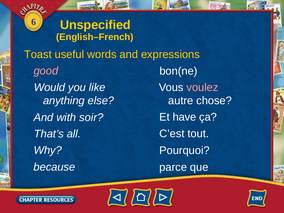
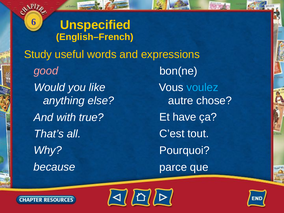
Toast: Toast -> Study (38, 54)
voulez colour: pink -> light blue (202, 87)
soir: soir -> true (91, 118)
